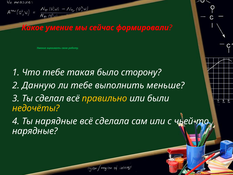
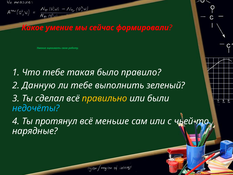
сторону: сторону -> правило (141, 72)
меньше: меньше -> зеленый (166, 85)
недочёты colour: yellow -> light blue (36, 108)
Ты нарядные: нарядные -> протянул (56, 121)
сделала: сделала -> меньше (112, 121)
